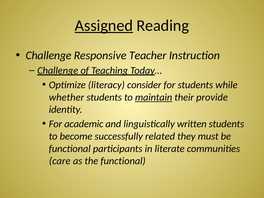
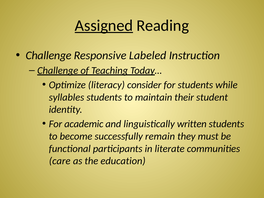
Teacher: Teacher -> Labeled (148, 55)
whether: whether -> syllables (67, 97)
maintain underline: present -> none (154, 97)
provide: provide -> student (212, 97)
related: related -> remain (160, 136)
the functional: functional -> education (123, 161)
